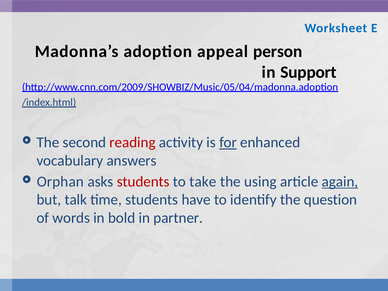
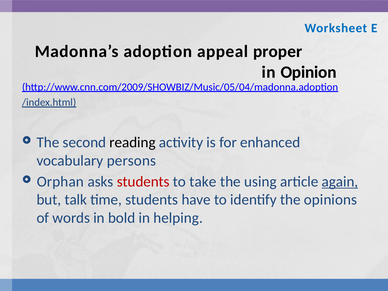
person: person -> proper (278, 51)
Support: Support -> Opinion (309, 72)
reading colour: red -> black (133, 142)
for underline: present -> none (228, 142)
answers: answers -> persons (131, 161)
question: question -> opinions (330, 200)
partner: partner -> helping (178, 218)
